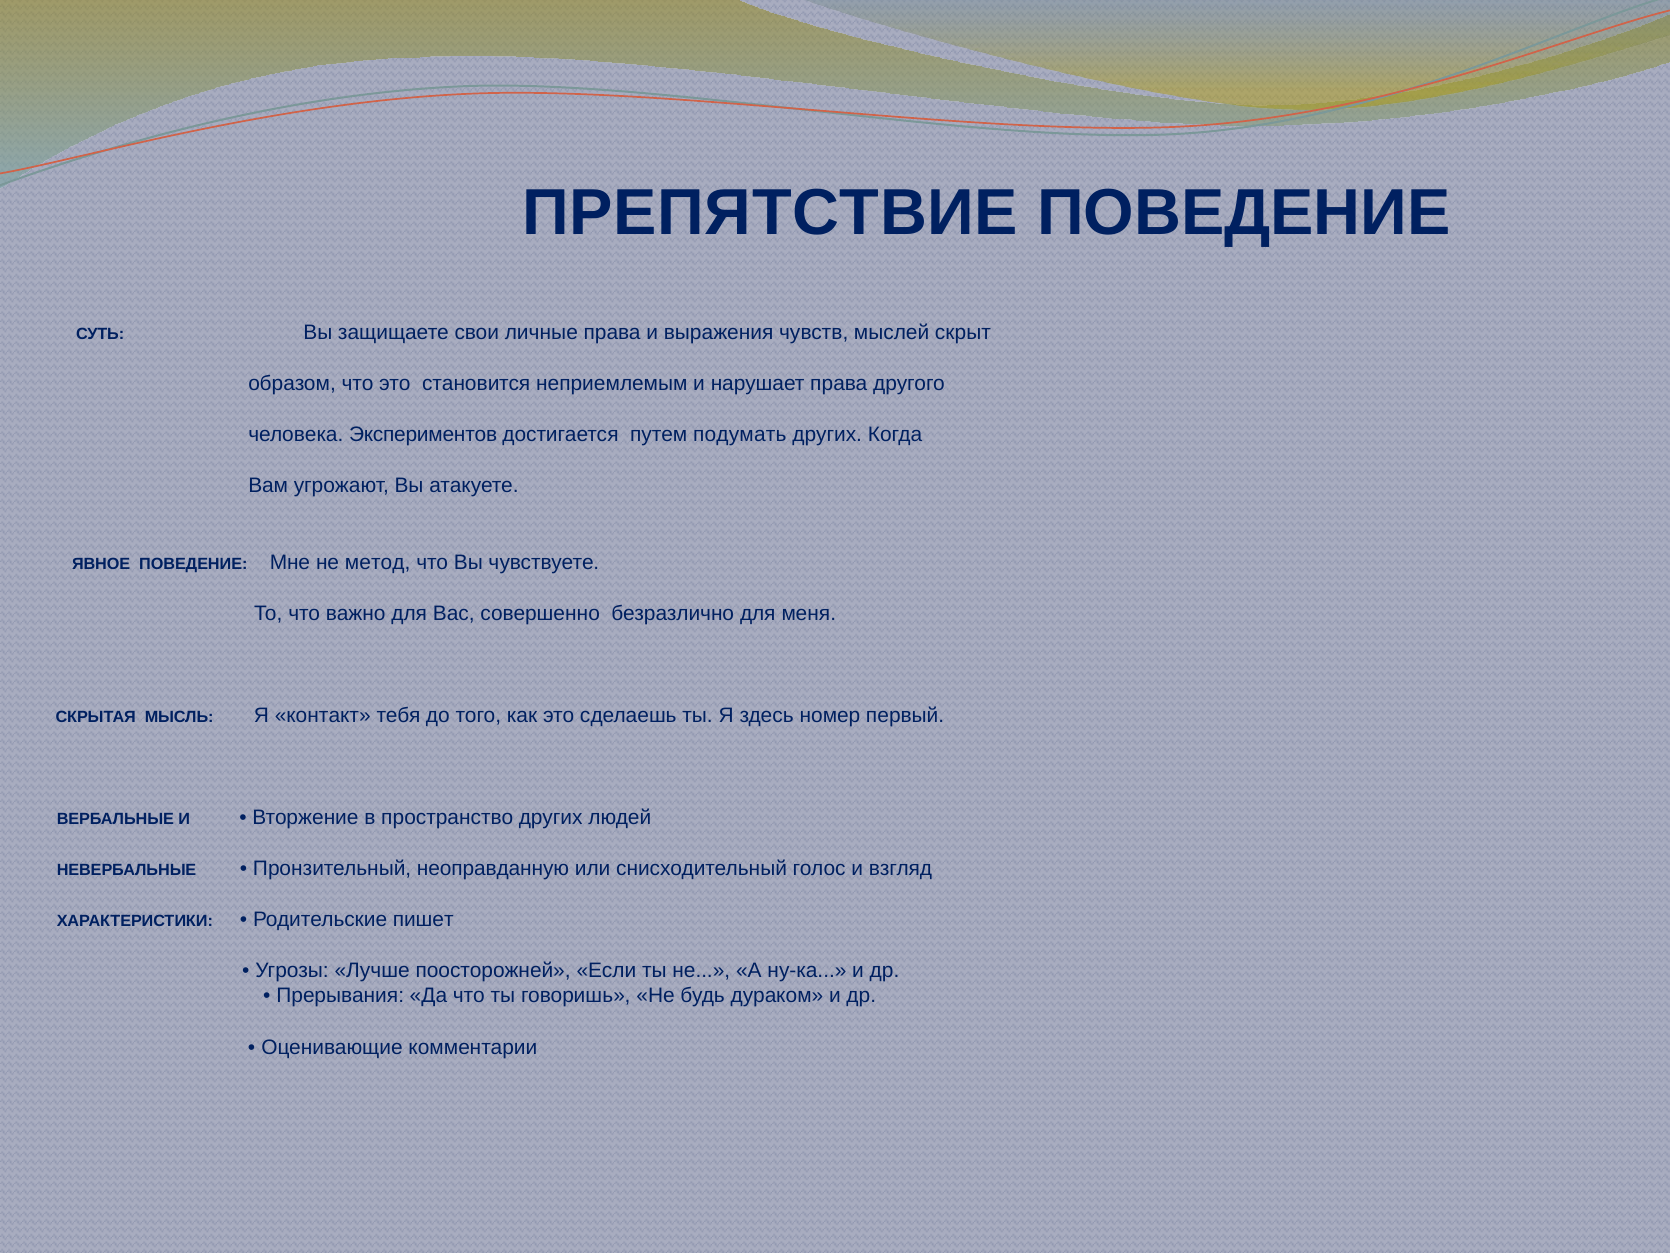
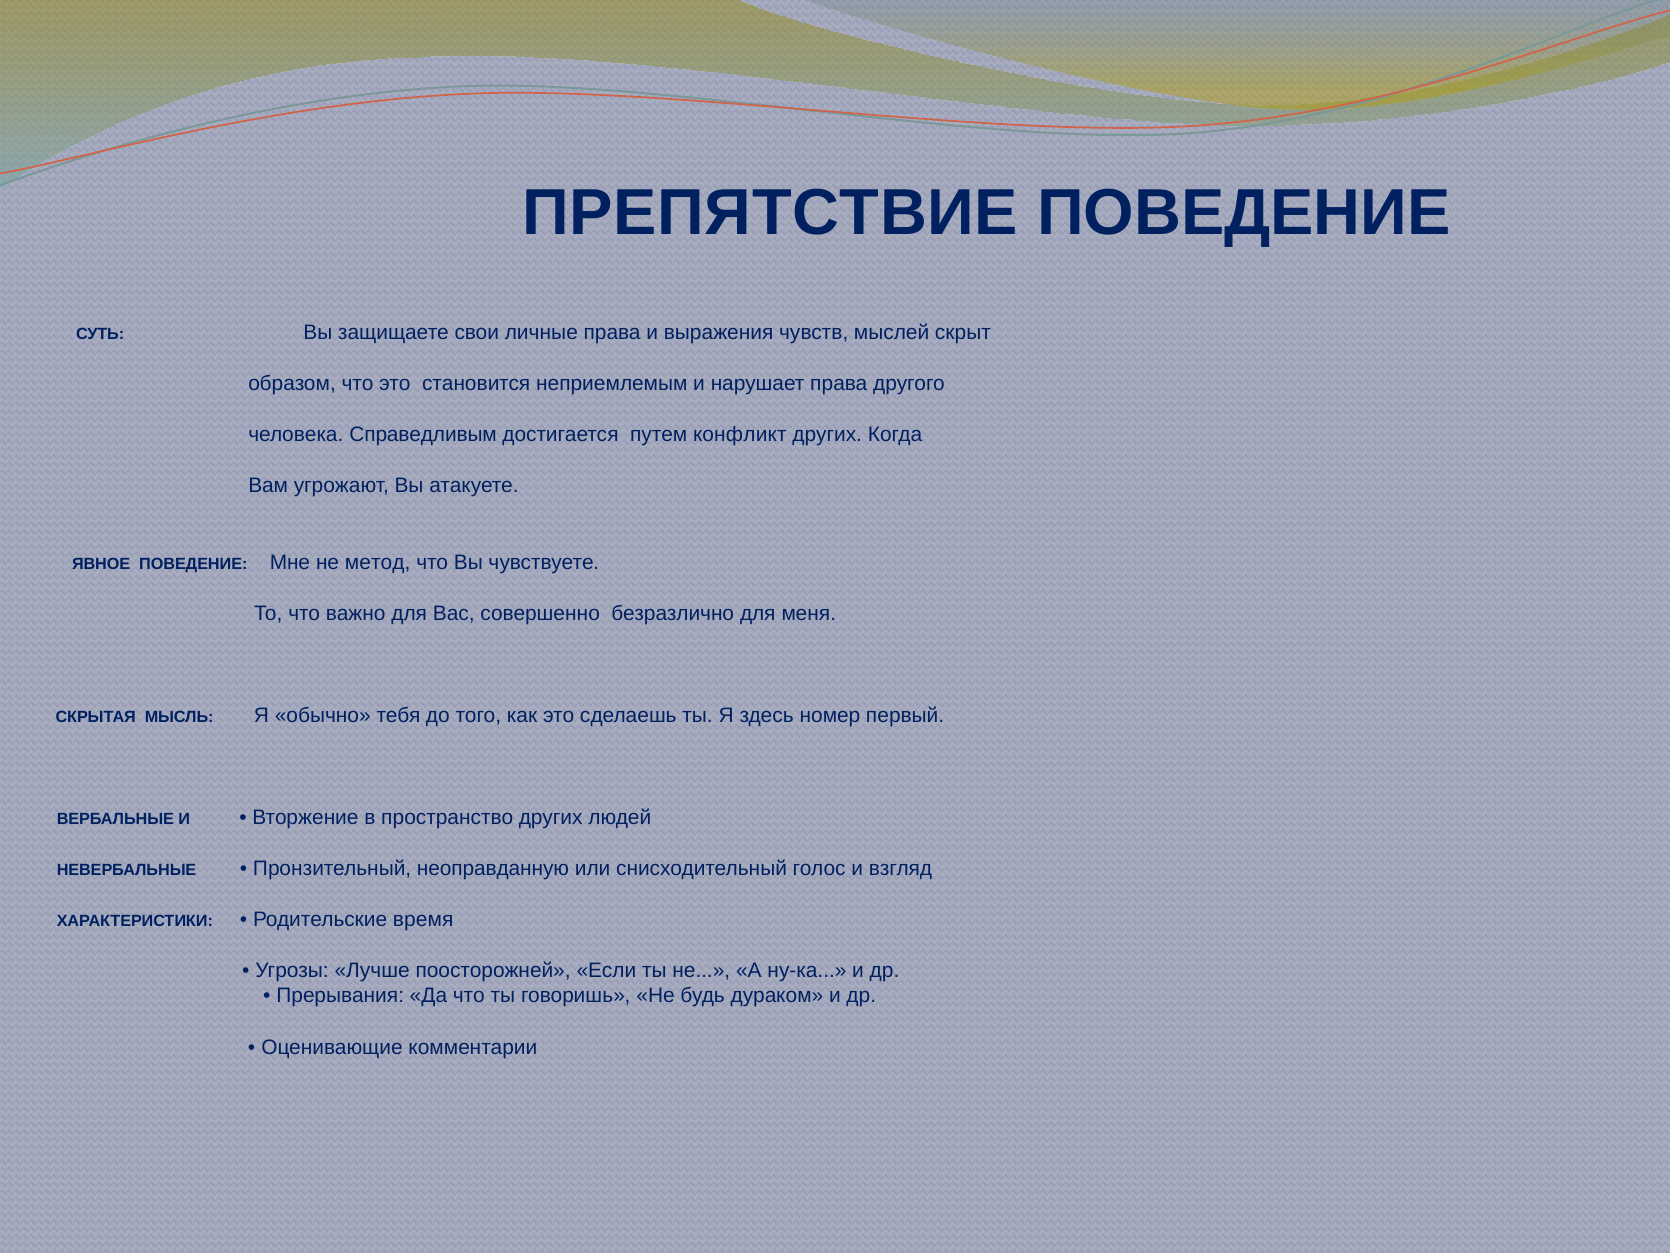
Экспериментов: Экспериментов -> Справедливым (423, 435)
подумать: подумать -> конфликт (740, 435)
контакт: контакт -> обычно (323, 715)
пишет: пишет -> время (423, 919)
